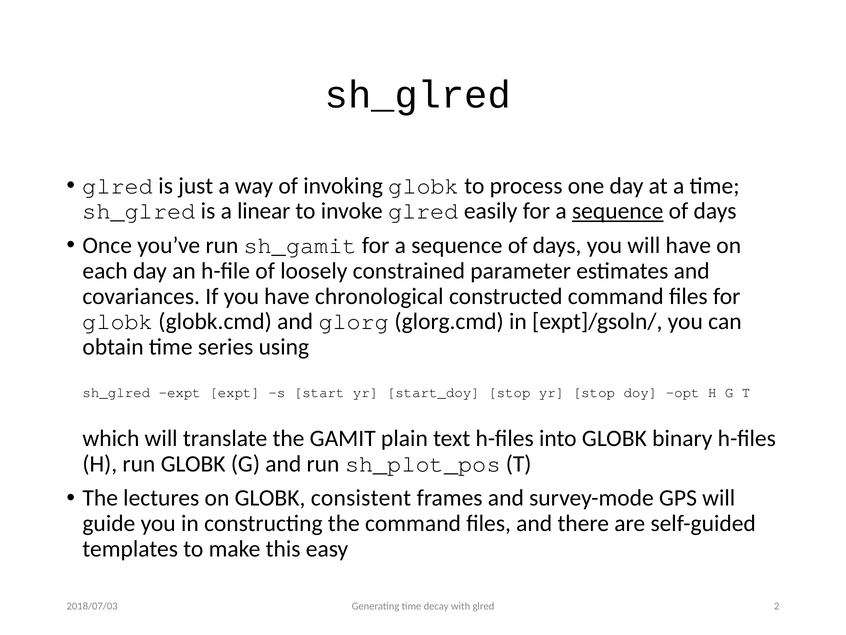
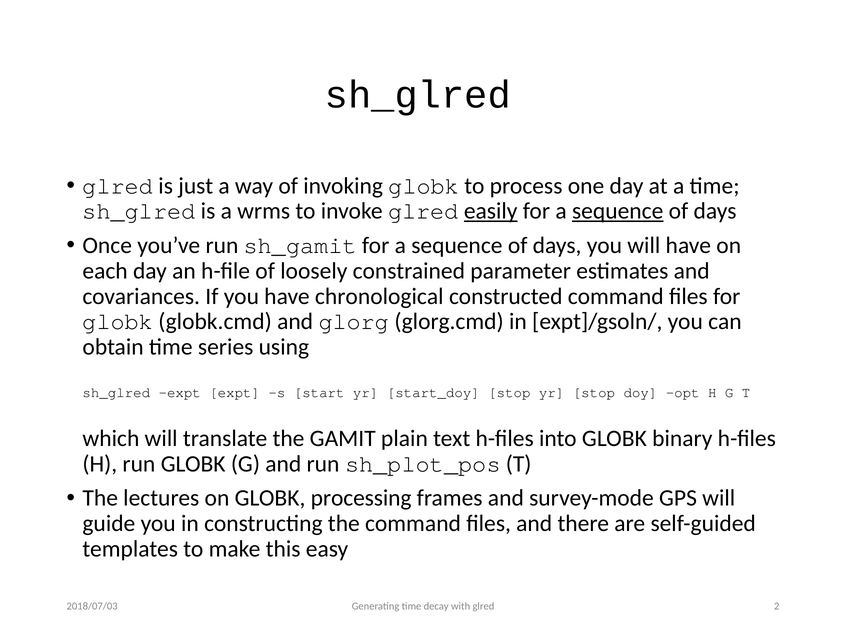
linear: linear -> wrms (264, 211)
easily underline: none -> present (491, 211)
consistent: consistent -> processing (361, 498)
